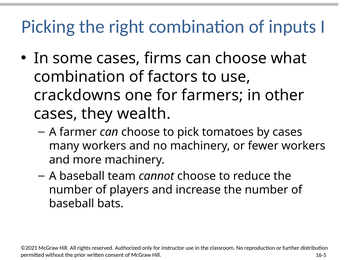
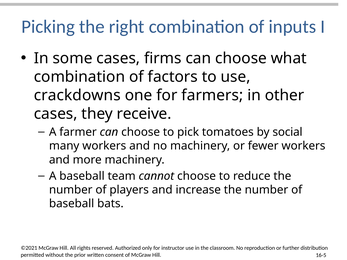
wealth: wealth -> receive (144, 114)
by cases: cases -> social (288, 132)
